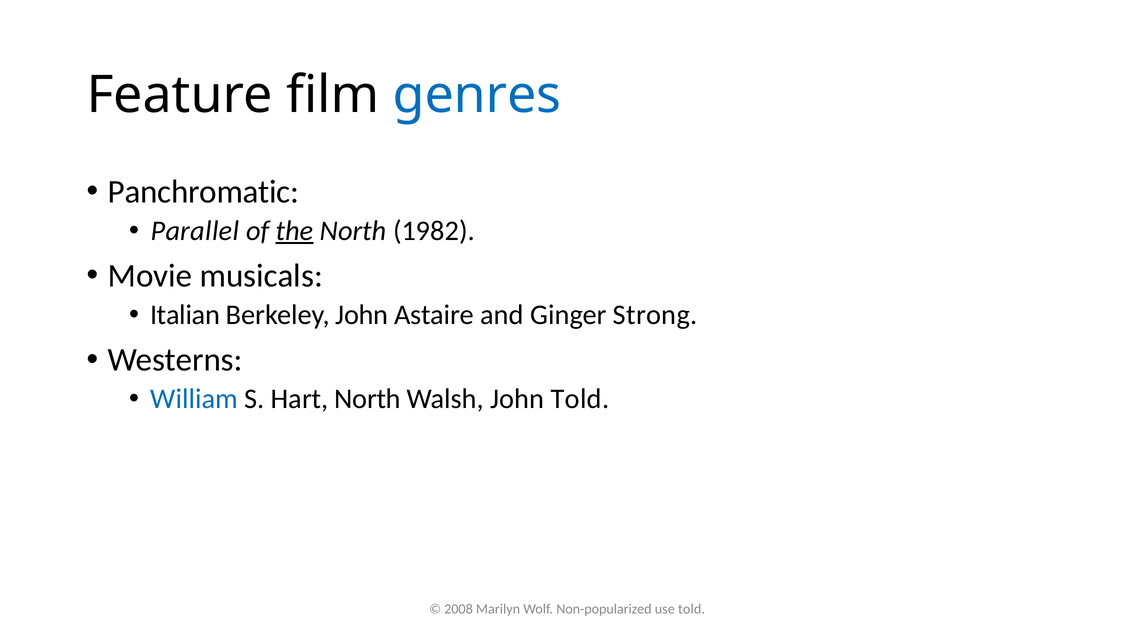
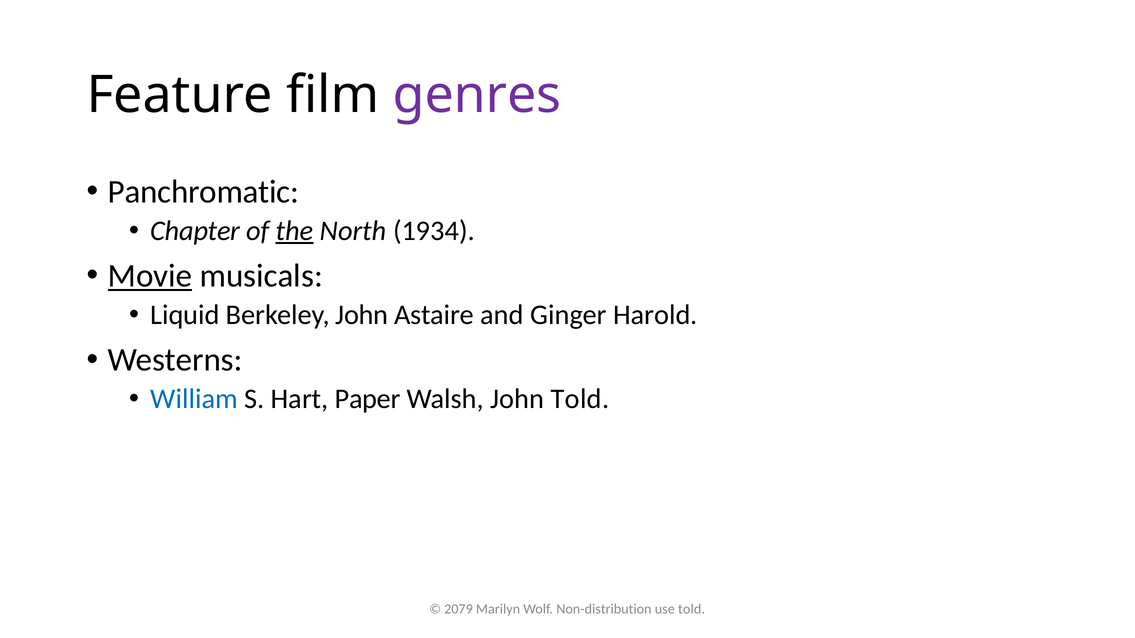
genres colour: blue -> purple (477, 95)
Parallel: Parallel -> Chapter (195, 231)
1982: 1982 -> 1934 (434, 231)
Movie underline: none -> present (150, 276)
Italian: Italian -> Liquid (185, 315)
Strong: Strong -> Harold (655, 315)
Hart North: North -> Paper (368, 399)
2008: 2008 -> 2079 (458, 610)
Non-popularized: Non-popularized -> Non-distribution (604, 610)
